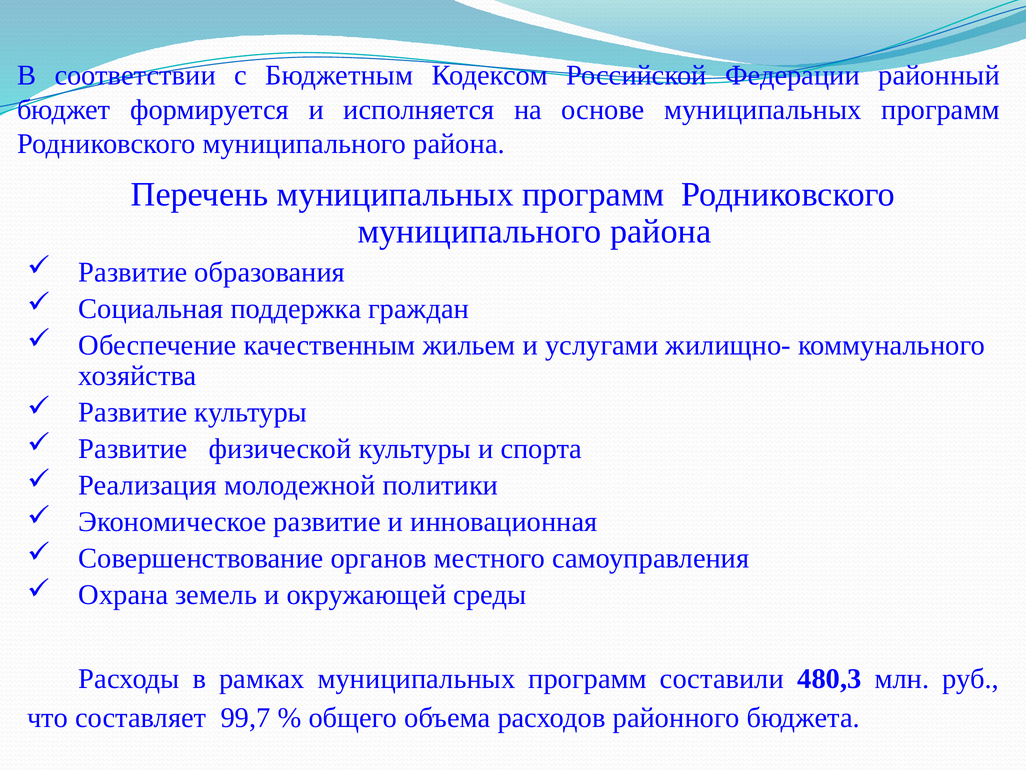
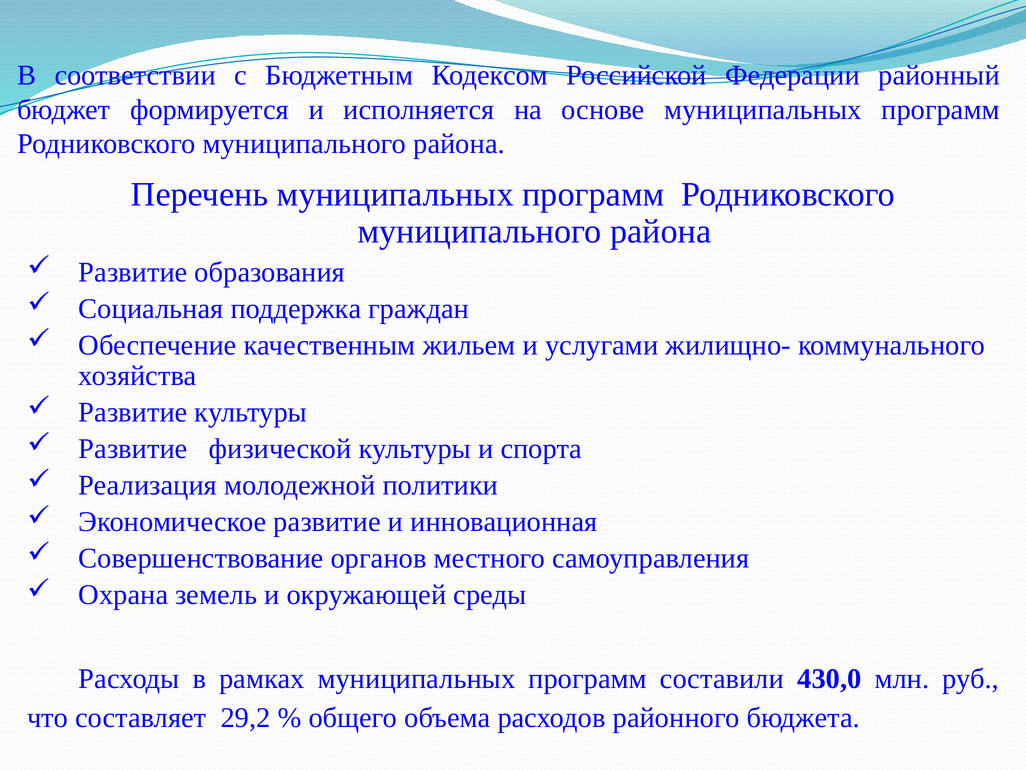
480,3: 480,3 -> 430,0 (829, 679)
99,7: 99,7 -> 29,2 (246, 718)
